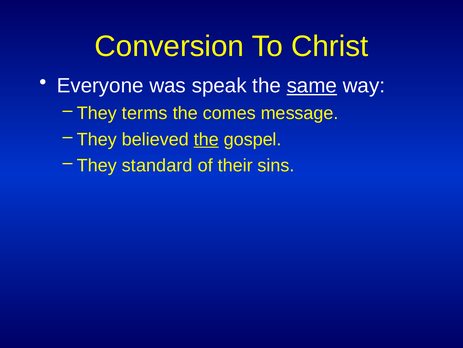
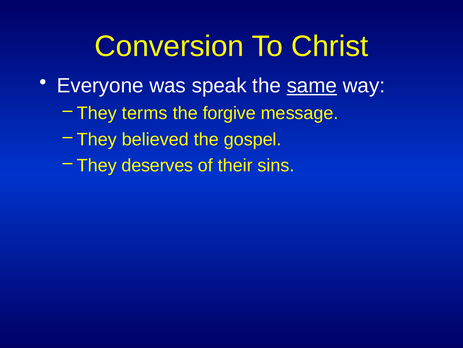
comes: comes -> forgive (229, 113)
the underline: present -> none (206, 139)
standard: standard -> deserves (157, 165)
